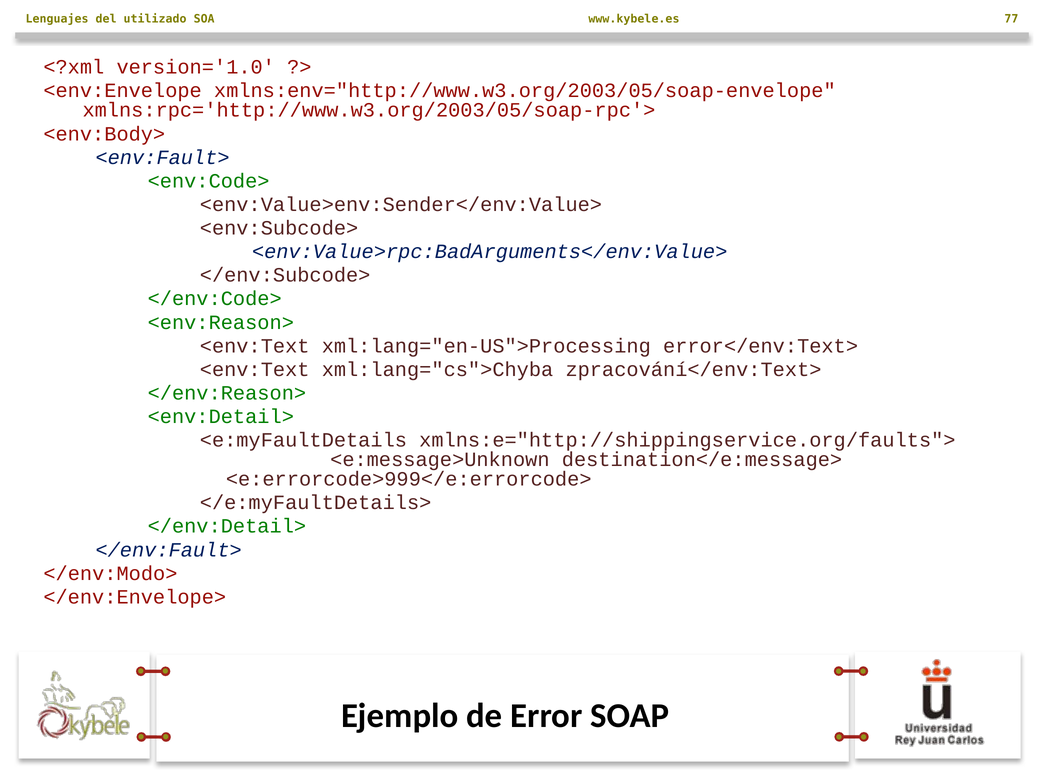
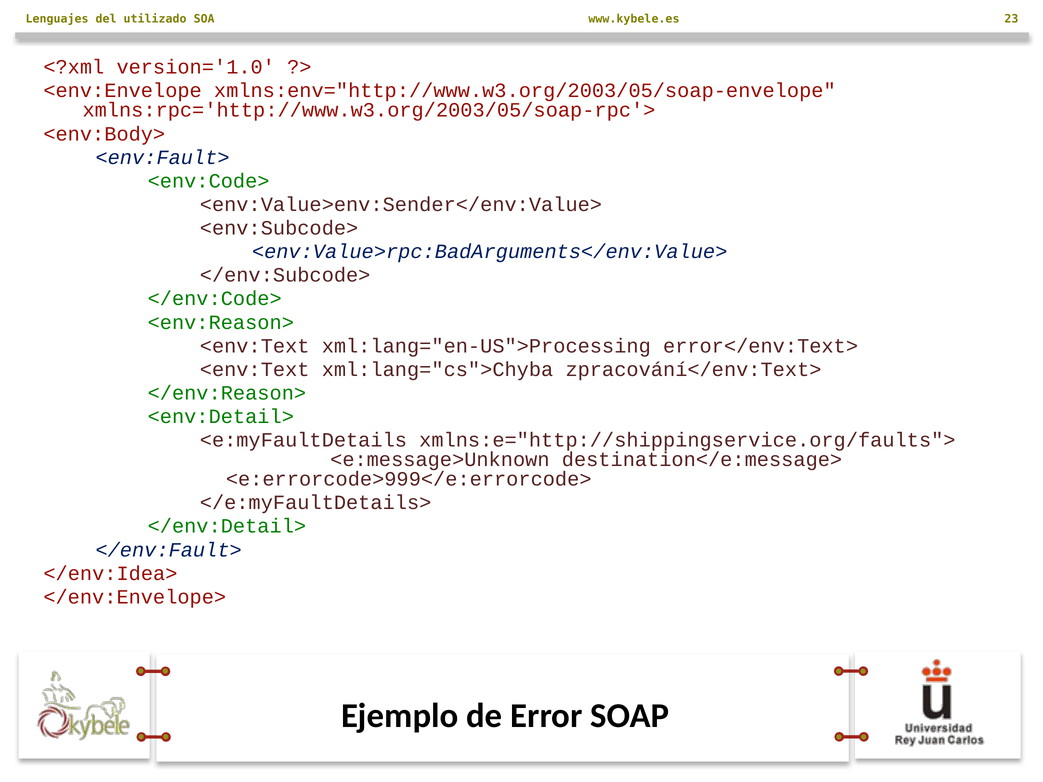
77: 77 -> 23 (1011, 19)
</env:Modo>: </env:Modo> -> </env:Idea> (110, 574)
